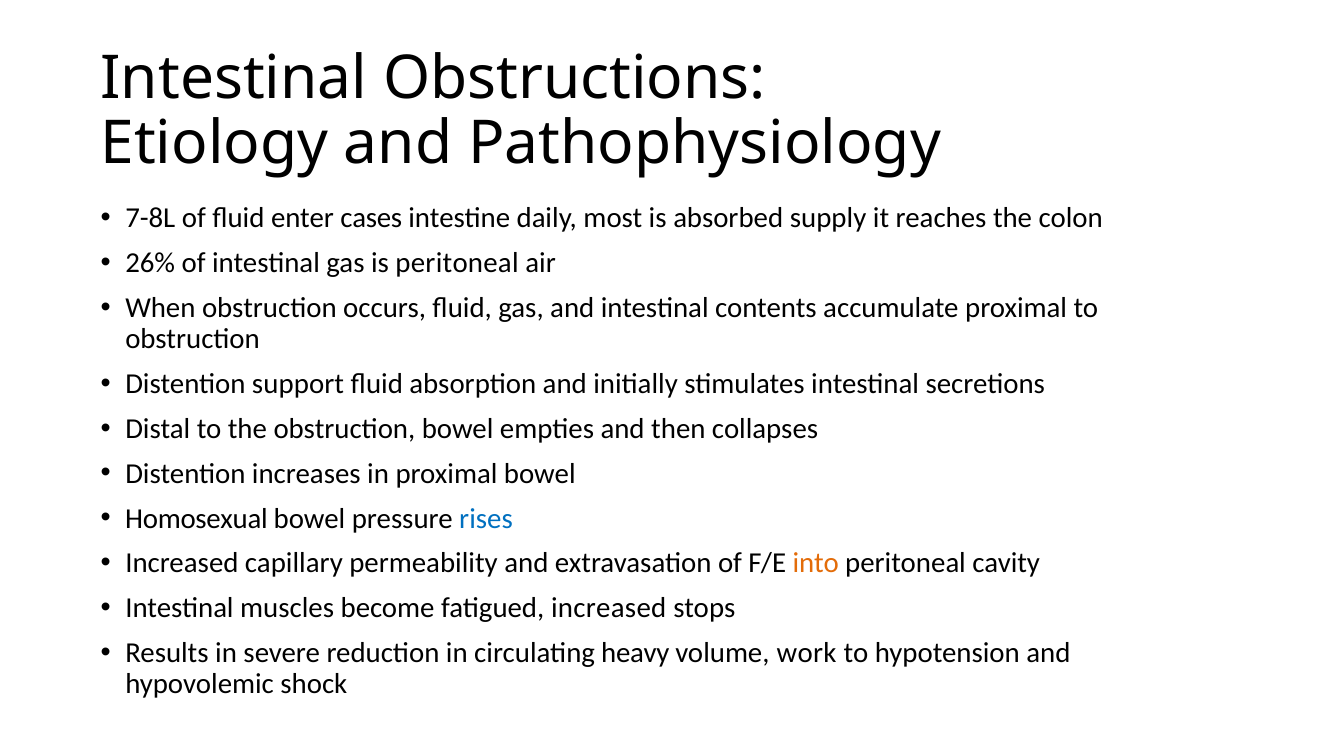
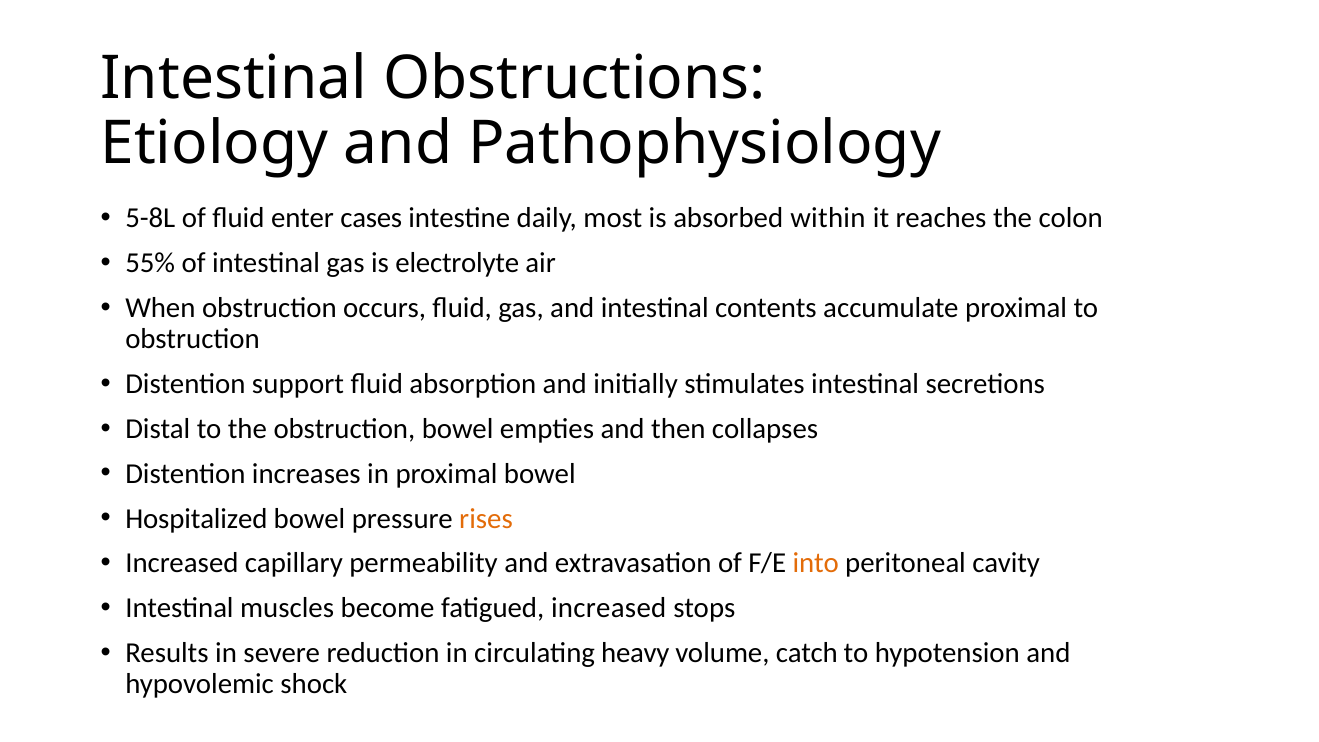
7-8L: 7-8L -> 5-8L (150, 218)
supply: supply -> within (828, 218)
26%: 26% -> 55% (150, 263)
is peritoneal: peritoneal -> electrolyte (457, 263)
Homosexual: Homosexual -> Hospitalized (196, 518)
rises colour: blue -> orange (486, 518)
work: work -> catch (807, 653)
